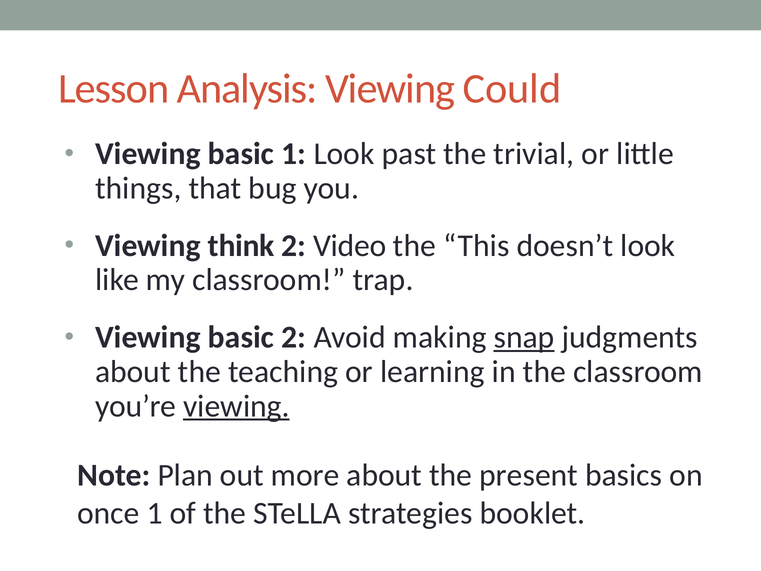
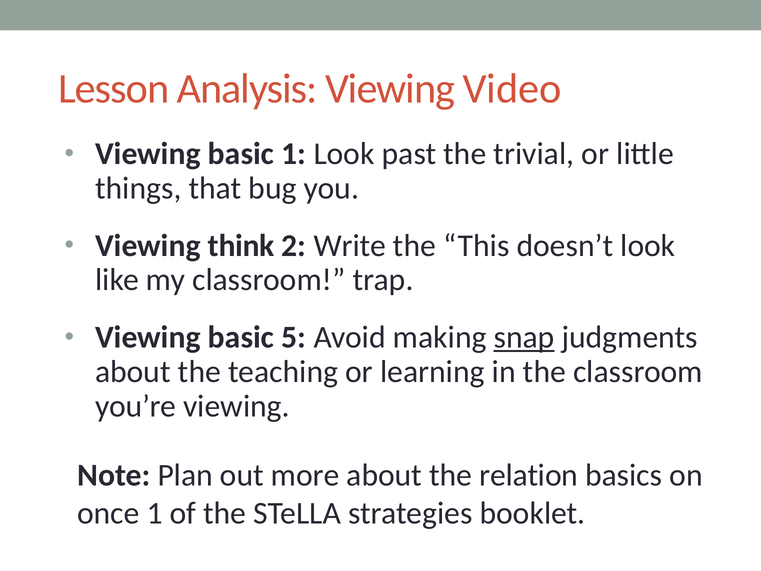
Could: Could -> Video (512, 89)
Video: Video -> Write (350, 246)
basic 2: 2 -> 5 (294, 337)
viewing underline: present -> none (236, 406)
present: present -> relation (529, 475)
